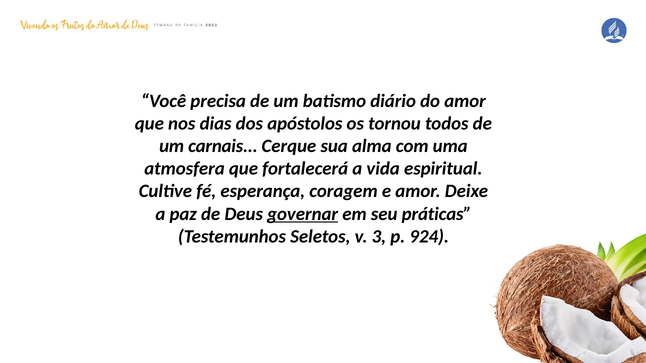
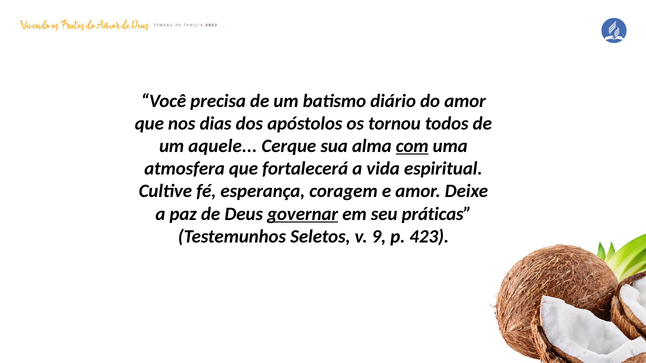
carnais: carnais -> aquele (223, 146)
com underline: none -> present (412, 146)
3: 3 -> 9 (379, 237)
924: 924 -> 423 (429, 237)
